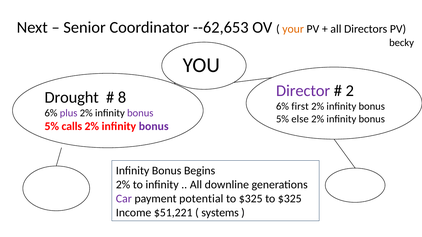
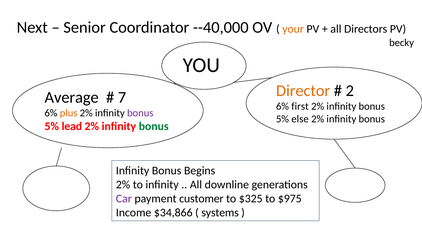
--62,653: --62,653 -> --40,000 (221, 28)
Director colour: purple -> orange (303, 91)
Drought: Drought -> Average (72, 97)
8: 8 -> 7 (122, 97)
plus colour: purple -> orange (69, 113)
calls: calls -> lead (72, 127)
bonus colour: purple -> green (154, 127)
potential: potential -> customer (201, 199)
$325 to $325: $325 -> $975 (290, 199)
$51,221: $51,221 -> $34,866 (173, 213)
